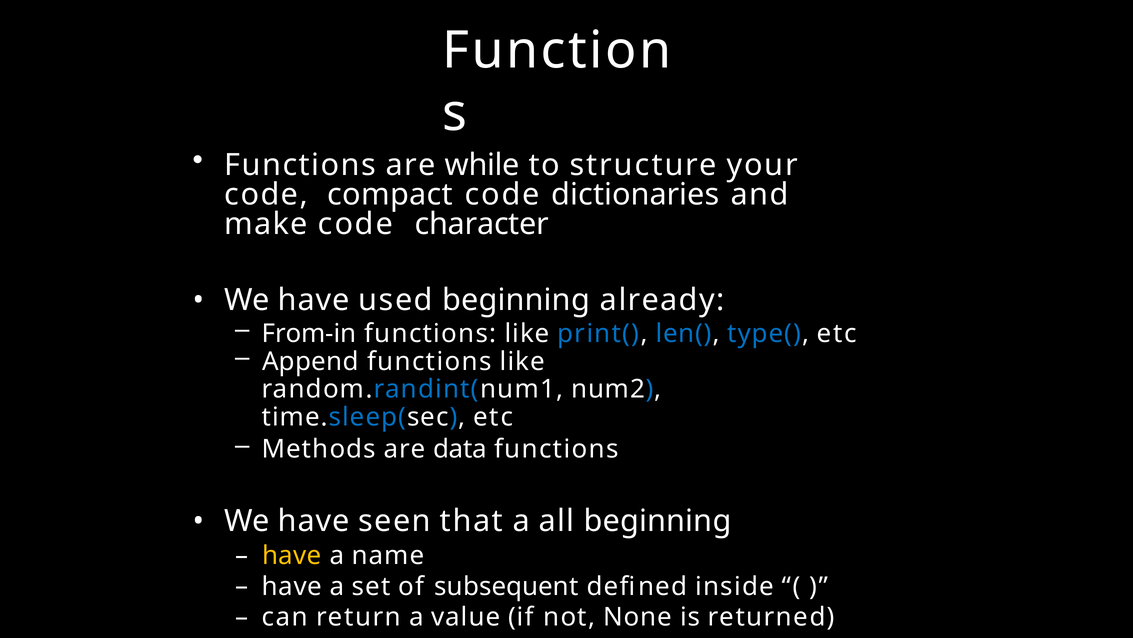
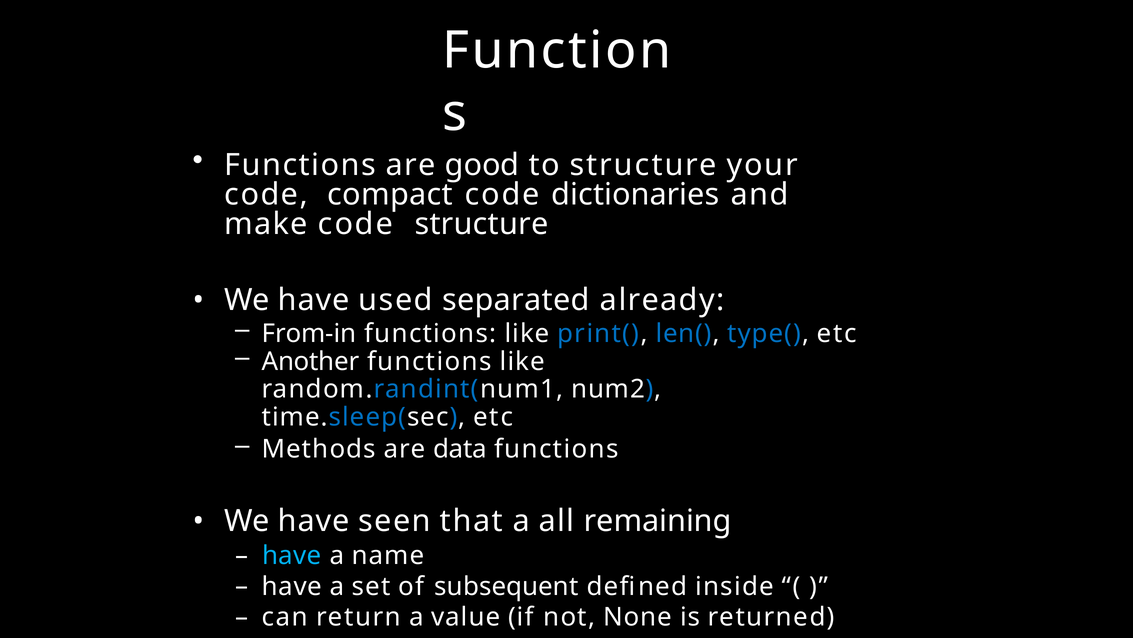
while: while -> good (482, 165)
code character: character -> structure (482, 224)
used beginning: beginning -> separated (516, 300)
Append: Append -> Another (311, 361)
all beginning: beginning -> remaining (658, 521)
have colour: yellow -> light blue (292, 555)
